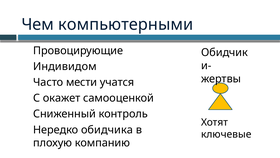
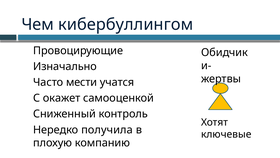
компьютерными: компьютерными -> кибербуллингом (126, 24)
Индивидом: Индивидом -> Изначально (65, 66)
обидчика: обидчика -> получила (107, 129)
